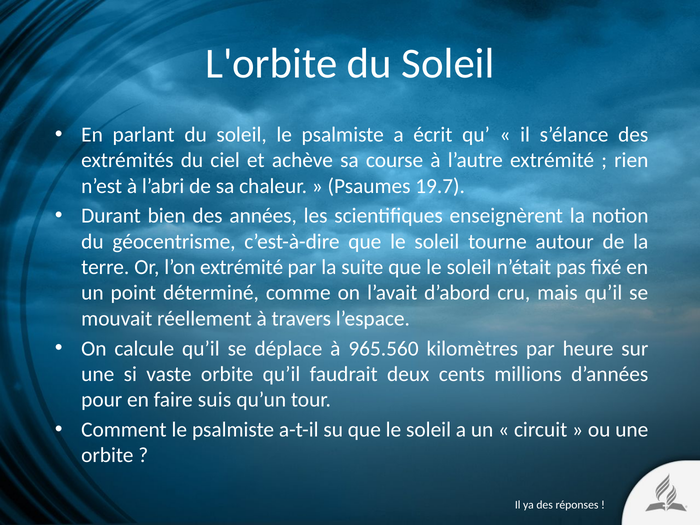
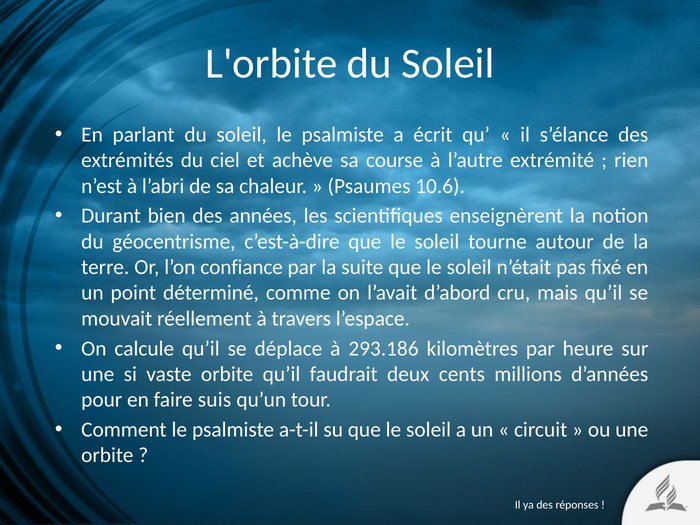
19.7: 19.7 -> 10.6 (440, 186)
l’on extrémité: extrémité -> confiance (242, 267)
965.560: 965.560 -> 293.186 (383, 348)
